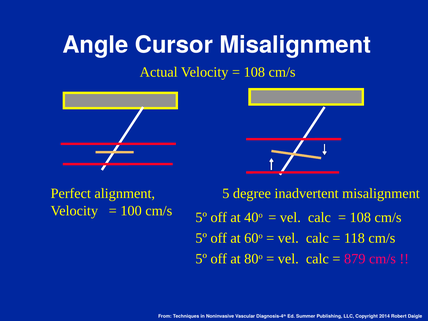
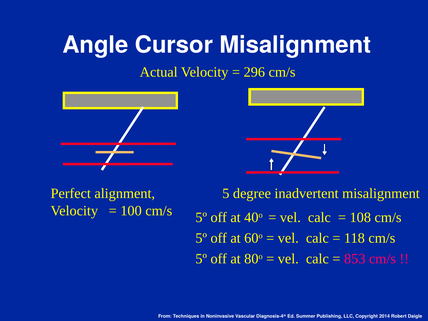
108: 108 -> 296 (254, 72)
879: 879 -> 853 (355, 259)
